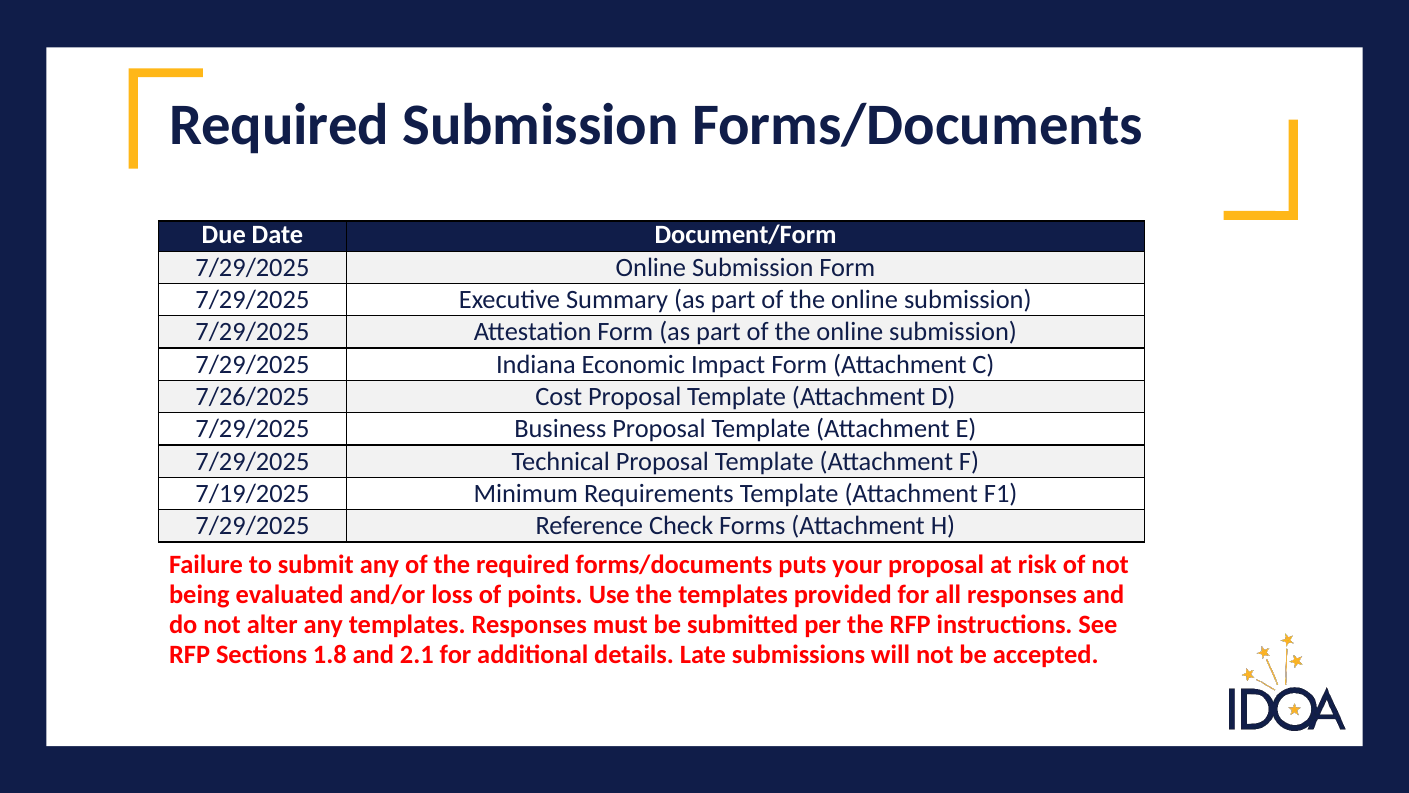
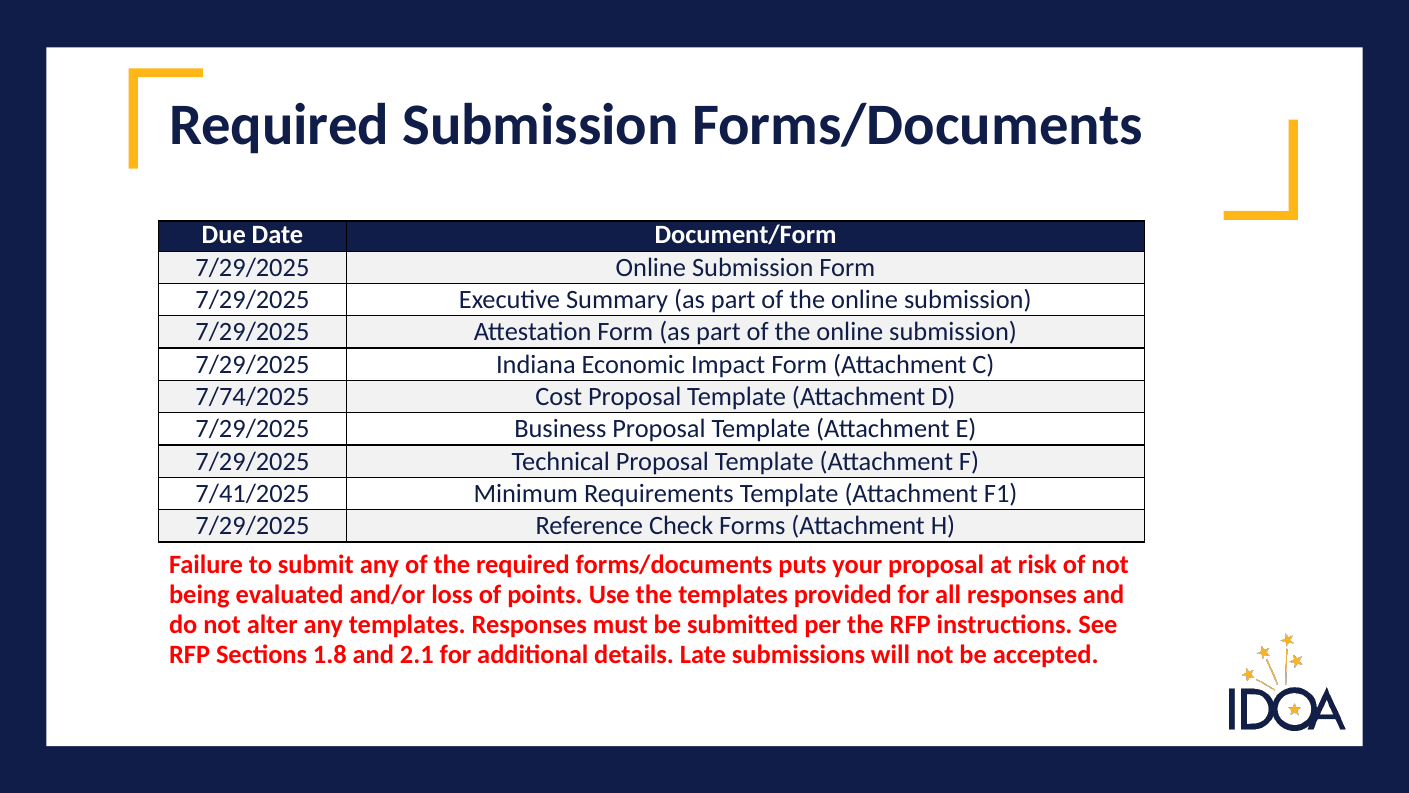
7/26/2025: 7/26/2025 -> 7/74/2025 (252, 397)
7/19/2025: 7/19/2025 -> 7/41/2025 (252, 493)
